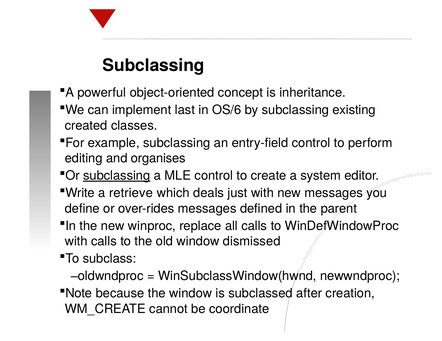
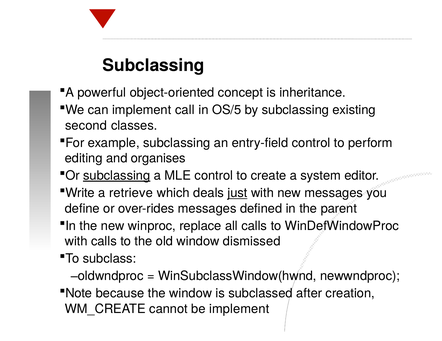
last: last -> call (185, 110)
OS/6: OS/6 -> OS/5 (227, 110)
created: created -> second (86, 125)
just underline: none -> present (238, 193)
be coordinate: coordinate -> implement (239, 308)
